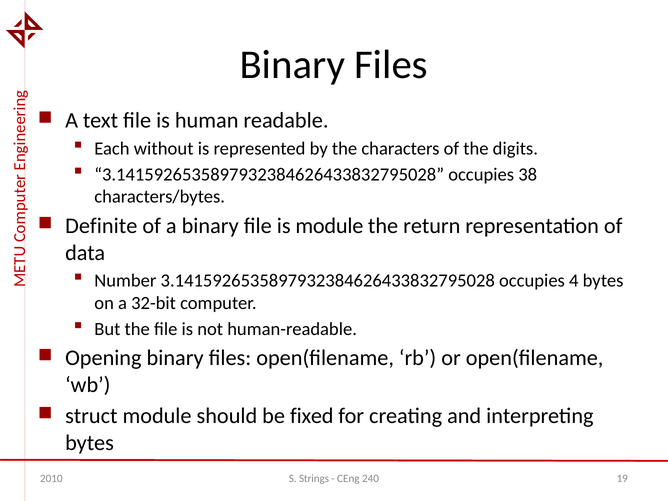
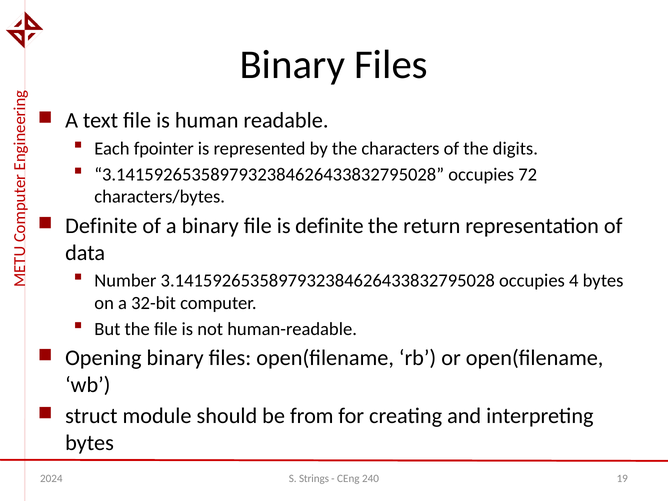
without: without -> fpointer (164, 149)
38: 38 -> 72 (528, 174)
is module: module -> definite (329, 226)
fixed: fixed -> from (312, 416)
2010: 2010 -> 2024 (51, 478)
